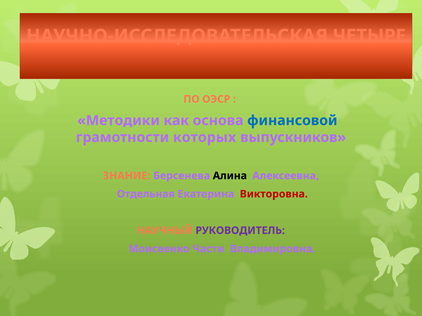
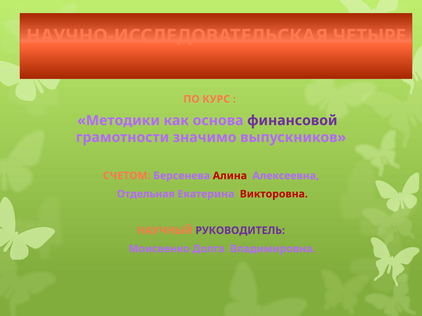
ОЭСР: ОЭСР -> КУРС (216, 99)
финансовой colour: blue -> purple (292, 121)
которых: которых -> значимо (205, 138)
ЗНАНИЕ: ЗНАНИЕ -> СЧЕТОМ (127, 176)
Алина colour: black -> red (230, 176)
Части: Части -> Долга (208, 249)
